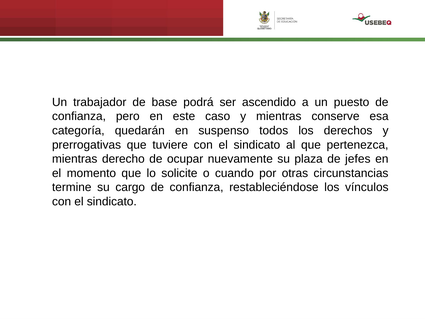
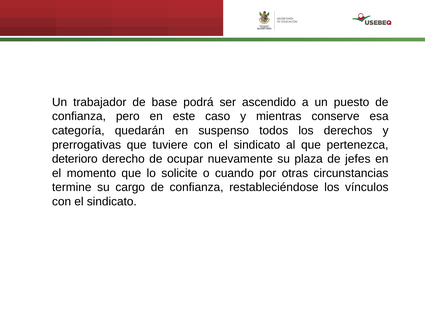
mientras: mientras -> deterioro (75, 159)
